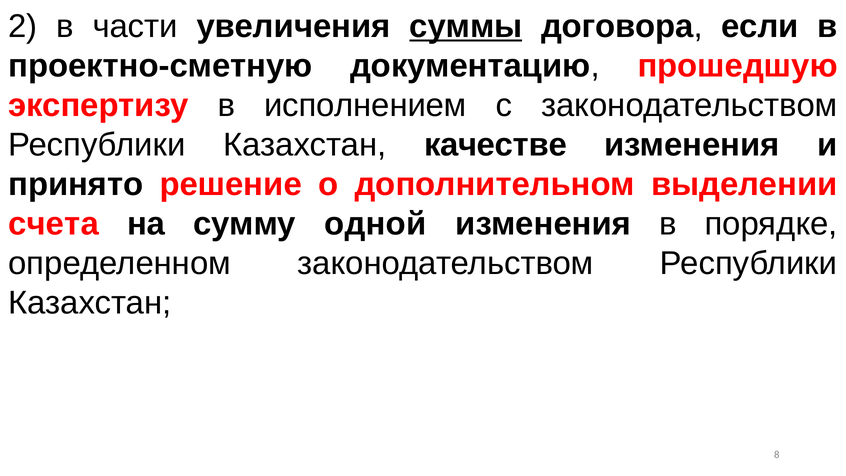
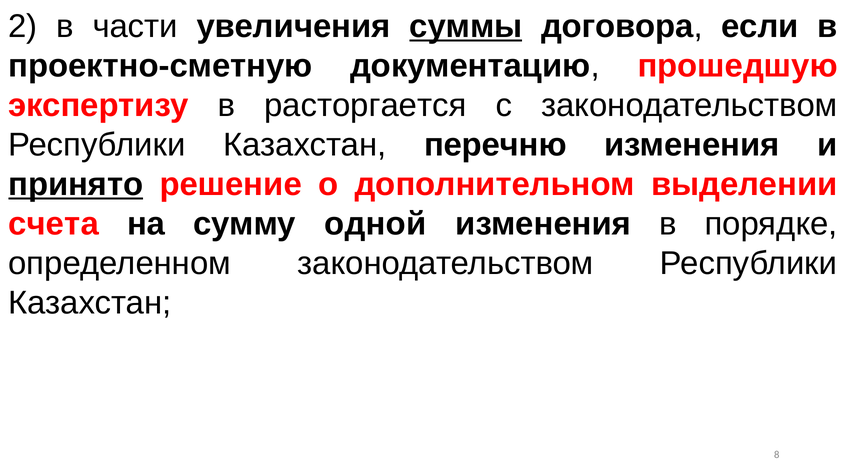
исполнением: исполнением -> расторгается (365, 105)
качестве: качестве -> перечню (495, 145)
принято underline: none -> present (76, 184)
